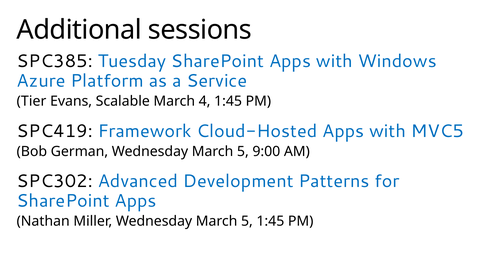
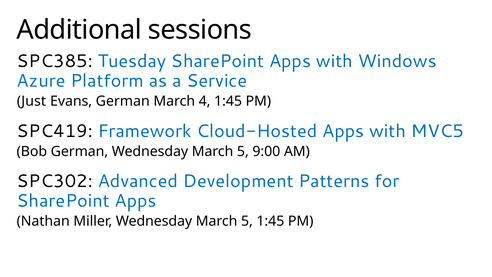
Tier: Tier -> Just (31, 101)
Evans Scalable: Scalable -> German (123, 101)
